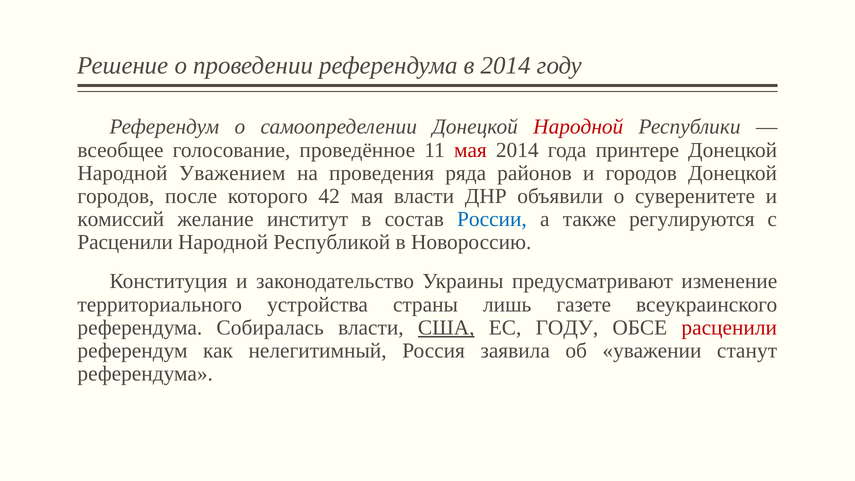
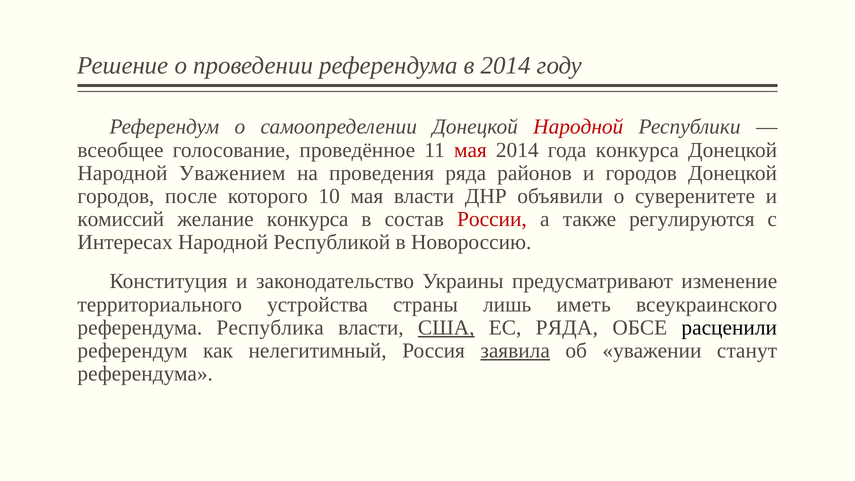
года принтере: принтере -> конкурса (637, 150)
42: 42 -> 10 (329, 196)
желание институт: институт -> конкурса (308, 219)
России colour: blue -> red (492, 219)
Расценили: Расценили -> Интересах (125, 242)
газете: газете -> иметь (584, 304)
Собиралась: Собиралась -> Республика (270, 327)
ЕС ГОДУ: ГОДУ -> РЯДА (567, 327)
расценили colour: red -> black (729, 327)
заявила underline: none -> present (515, 351)
